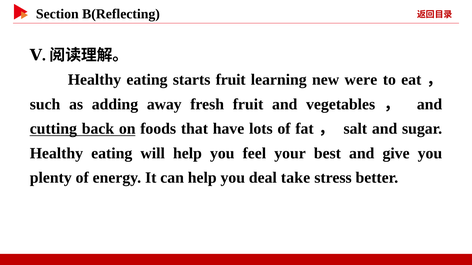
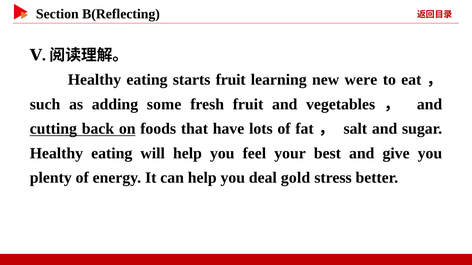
away: away -> some (164, 104)
take: take -> gold (296, 178)
